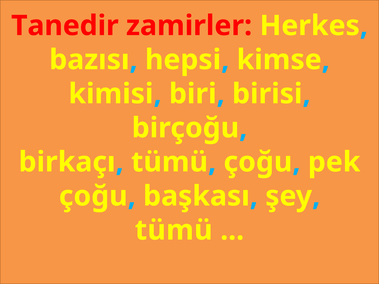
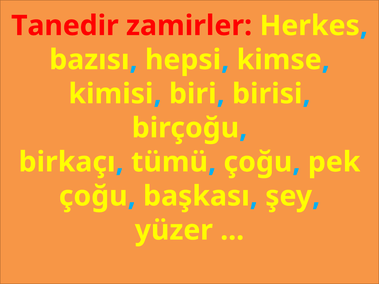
tümü: tümü -> yüzer (174, 230)
